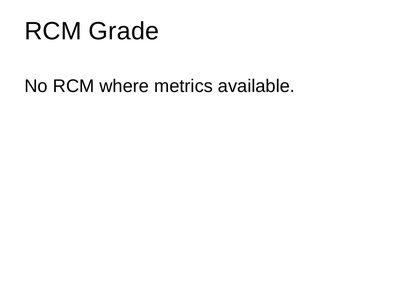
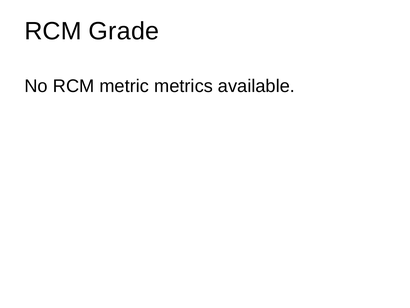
where: where -> metric (124, 86)
